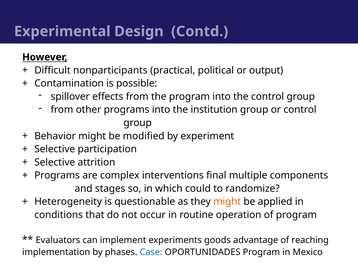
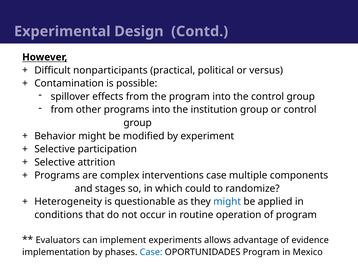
output: output -> versus (266, 70)
interventions final: final -> case (216, 175)
might colour: orange -> blue (227, 201)
goods: goods -> allows (218, 240)
reaching: reaching -> evidence (310, 240)
